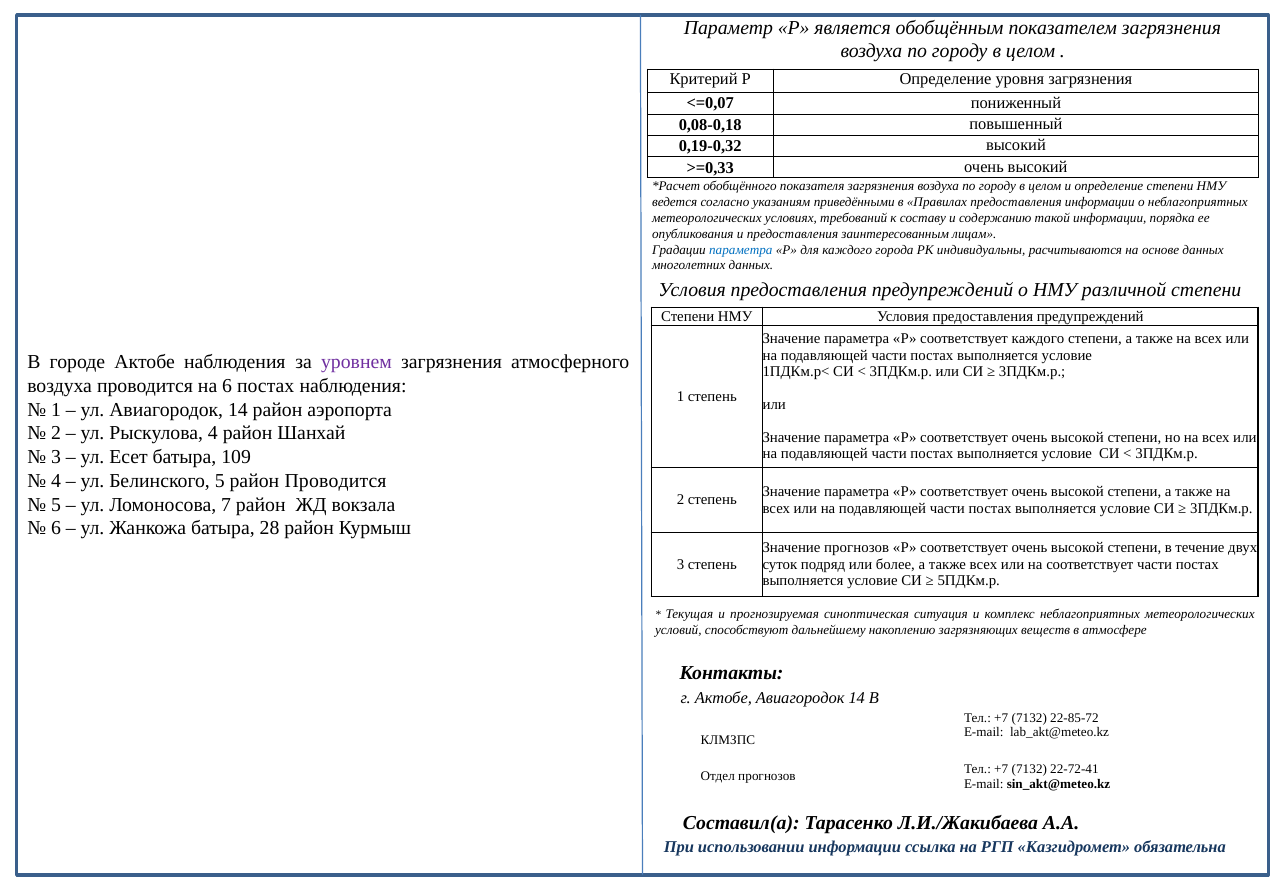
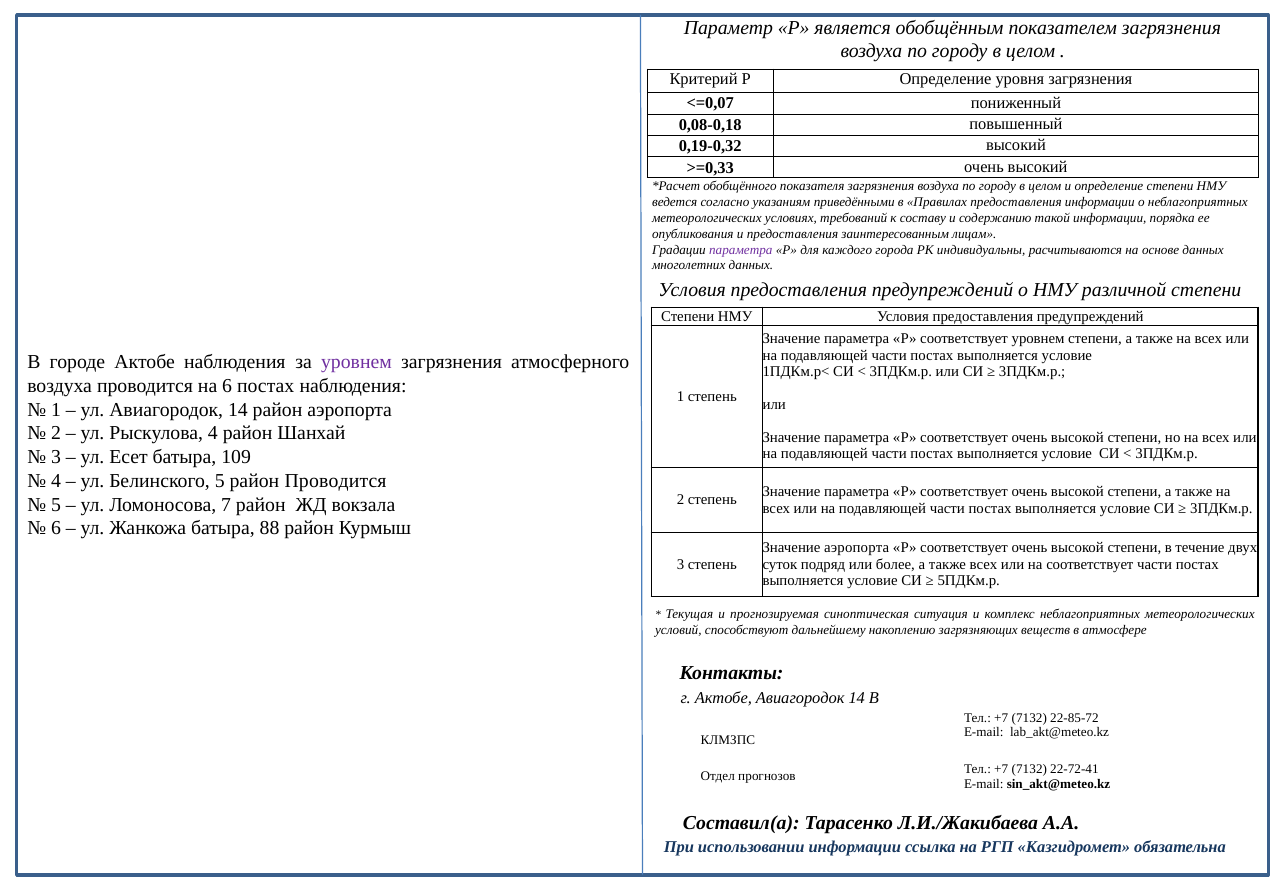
параметра colour: blue -> purple (741, 250)
соответствует каждого: каждого -> уровнем (1038, 339)
28: 28 -> 88 (270, 528)
Значение прогнозов: прогнозов -> аэропорта (857, 548)
